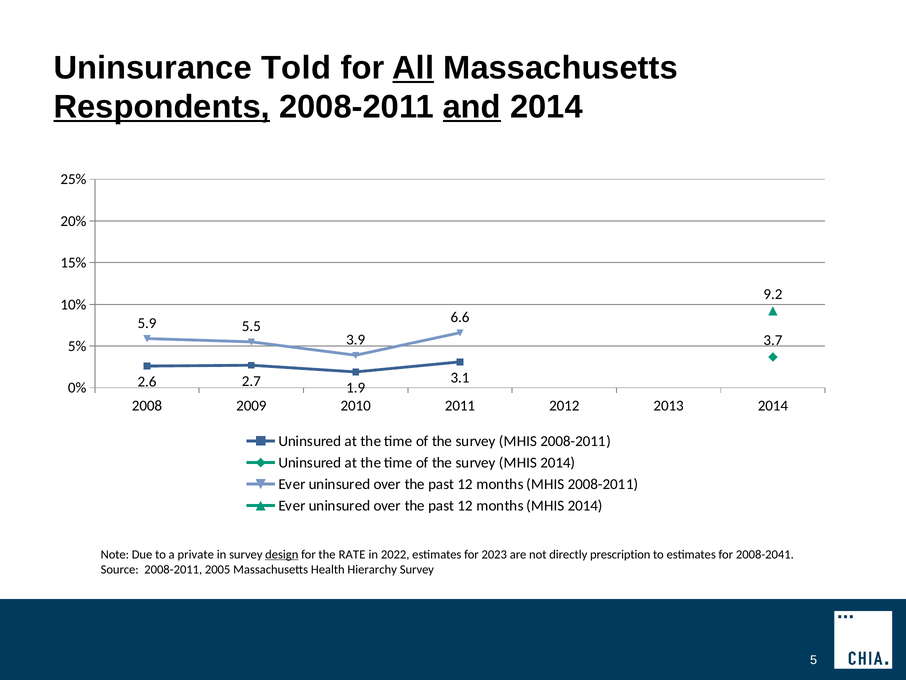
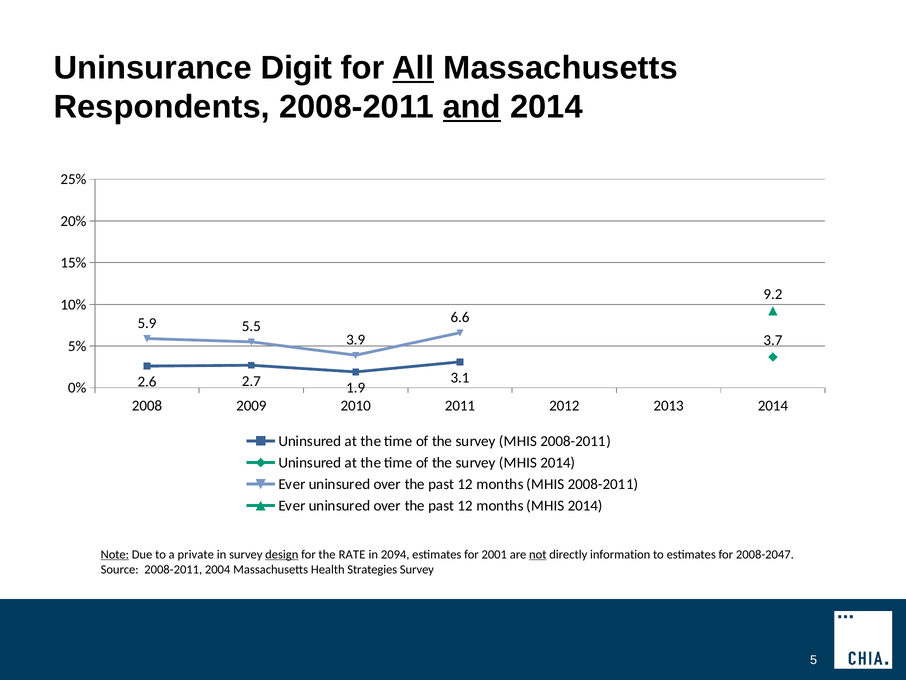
Told: Told -> Digit (296, 68)
Respondents underline: present -> none (162, 107)
Note underline: none -> present (115, 554)
2022: 2022 -> 2094 (395, 554)
2023: 2023 -> 2001 (494, 554)
not underline: none -> present (538, 554)
prescription: prescription -> information (620, 554)
2008-2041: 2008-2041 -> 2008-2047 (765, 554)
2005: 2005 -> 2004 (218, 569)
Hierarchy: Hierarchy -> Strategies (372, 569)
